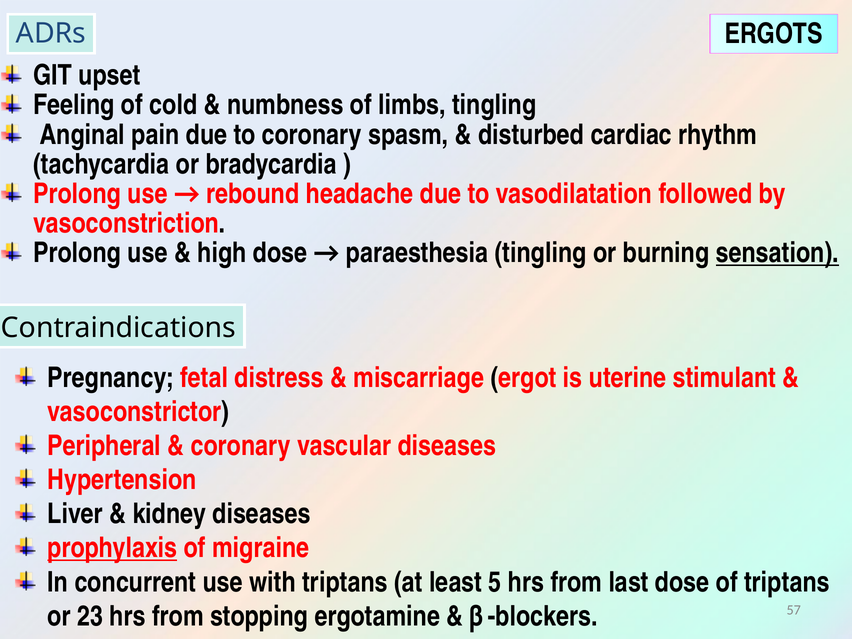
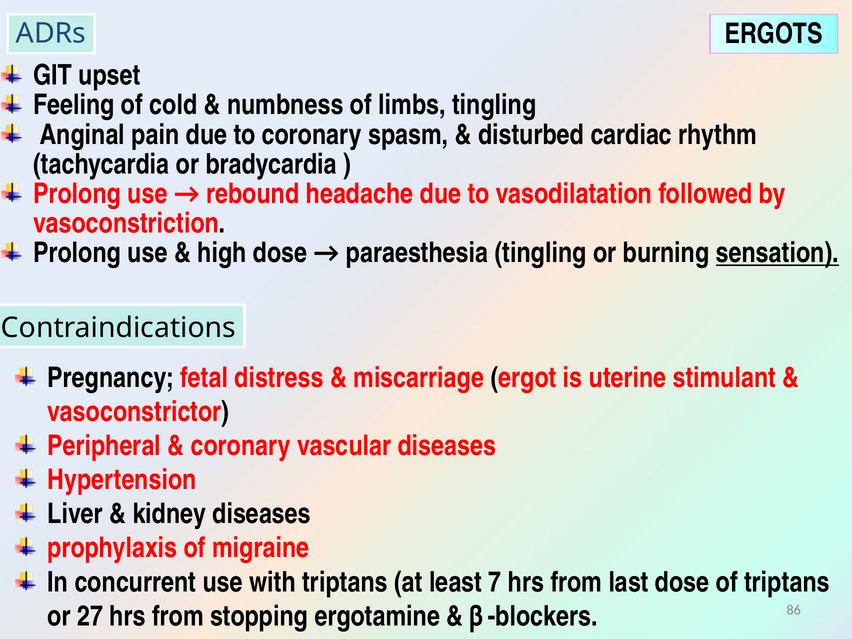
prophylaxis underline: present -> none (112, 548)
5: 5 -> 7 (495, 582)
23: 23 -> 27 (90, 616)
57: 57 -> 86 (794, 610)
